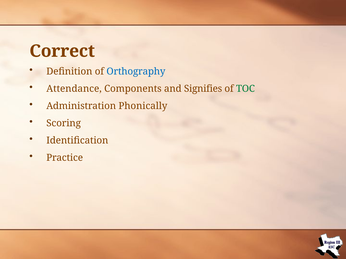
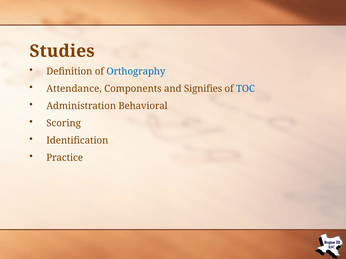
Correct: Correct -> Studies (62, 51)
TOC colour: green -> blue (245, 89)
Phonically: Phonically -> Behavioral (143, 106)
